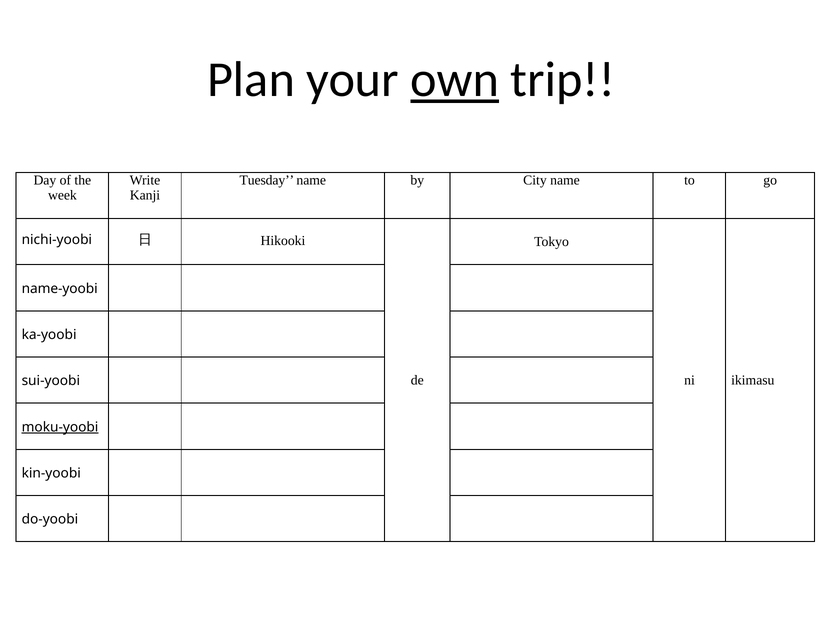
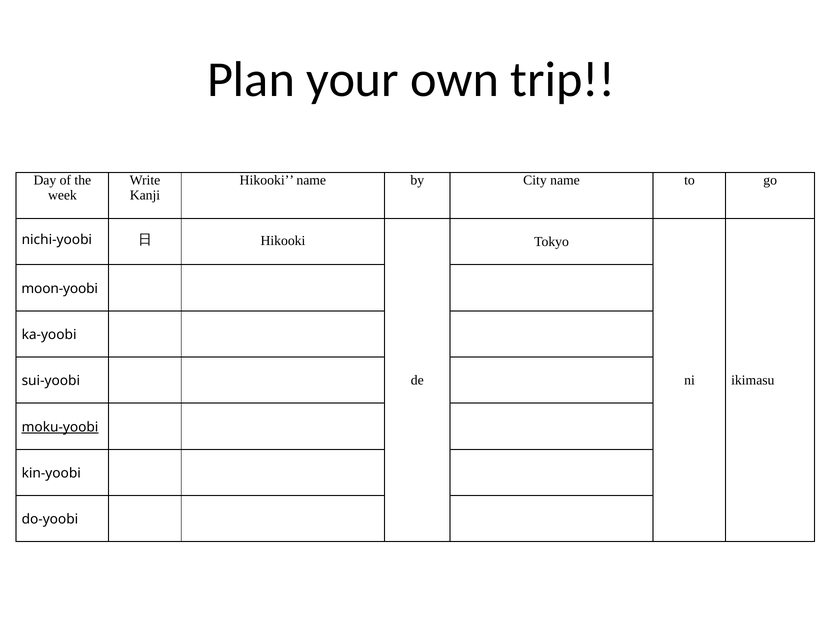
own underline: present -> none (455, 80)
Tuesday: Tuesday -> Hikooki (267, 180)
name-yoobi: name-yoobi -> moon-yoobi (60, 289)
